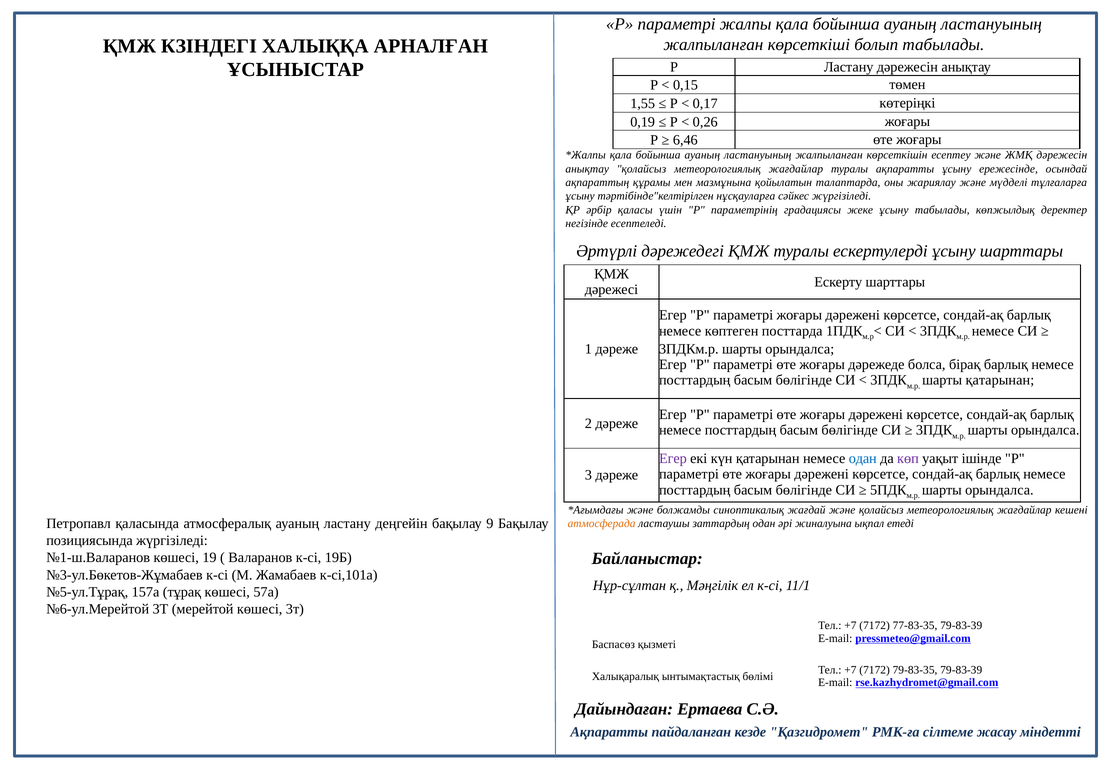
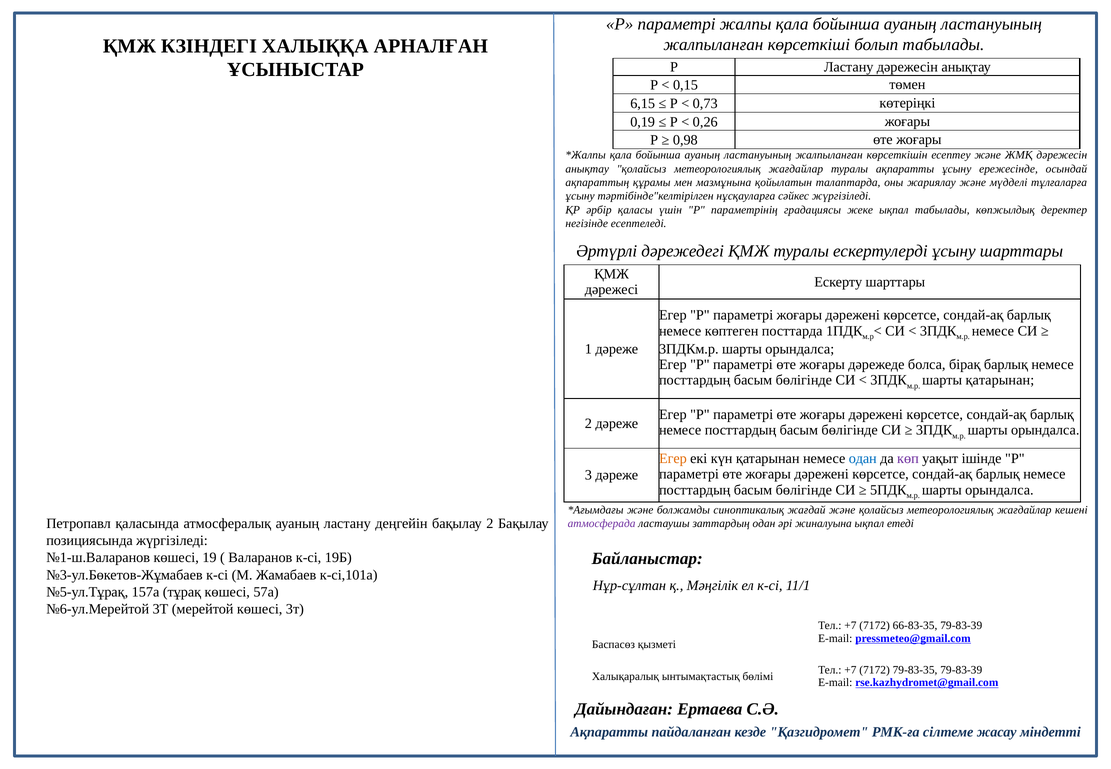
1,55: 1,55 -> 6,15 (643, 104)
0,17: 0,17 -> 0,73 (705, 104)
6,46: 6,46 -> 0,98 (685, 140)
жеке ұсыну: ұсыну -> ықпал (894, 210)
Егер colour: purple -> orange (673, 459)
бақылау 9: 9 -> 2 (490, 524)
атмосферада colour: orange -> purple (602, 524)
77-83-35: 77-83-35 -> 66-83-35 (915, 626)
